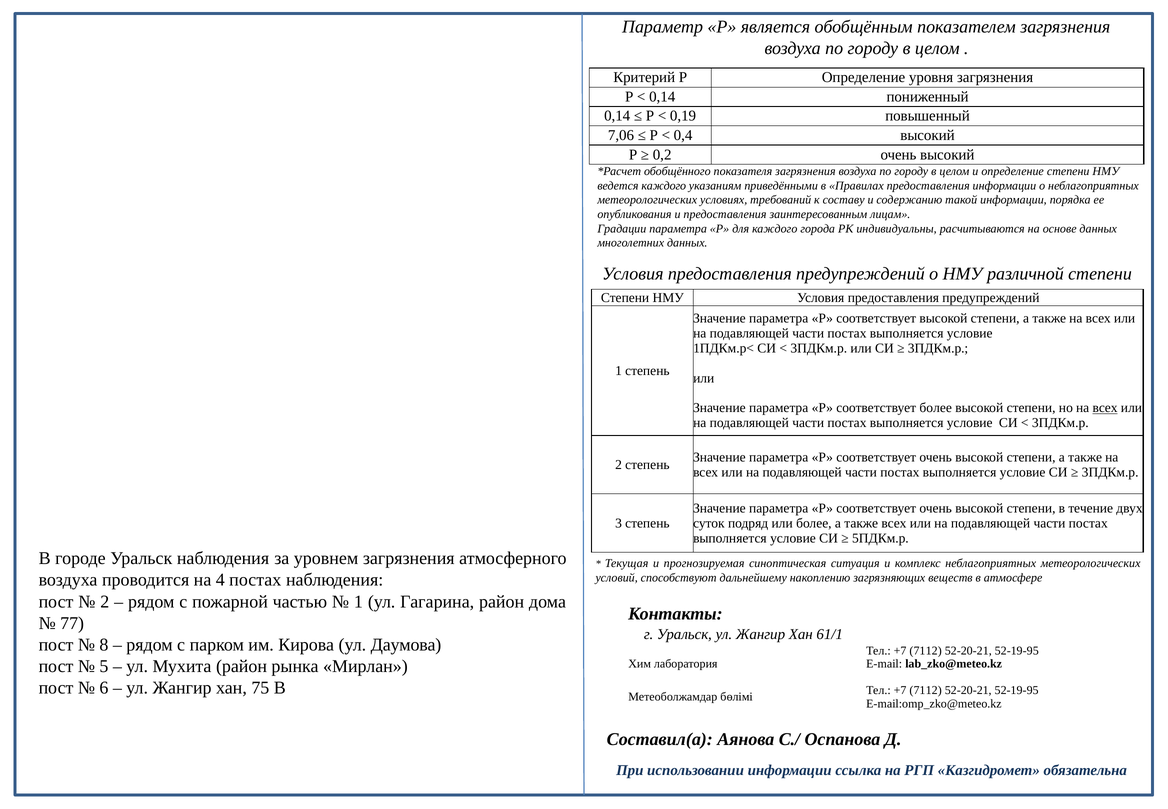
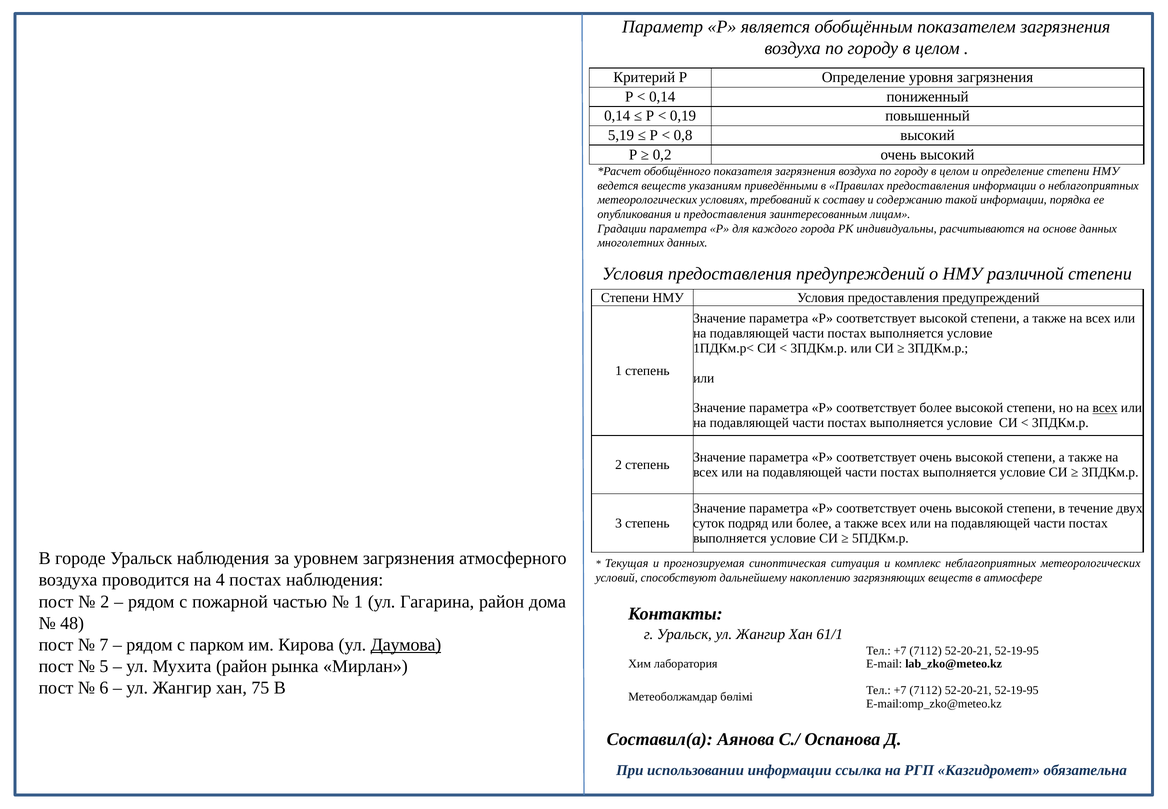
7,06: 7,06 -> 5,19 (621, 135)
0,4: 0,4 -> 0,8 (683, 135)
ведется каждого: каждого -> веществ (664, 186)
77: 77 -> 48 (72, 623)
8: 8 -> 7 (104, 644)
Даумова underline: none -> present (406, 644)
